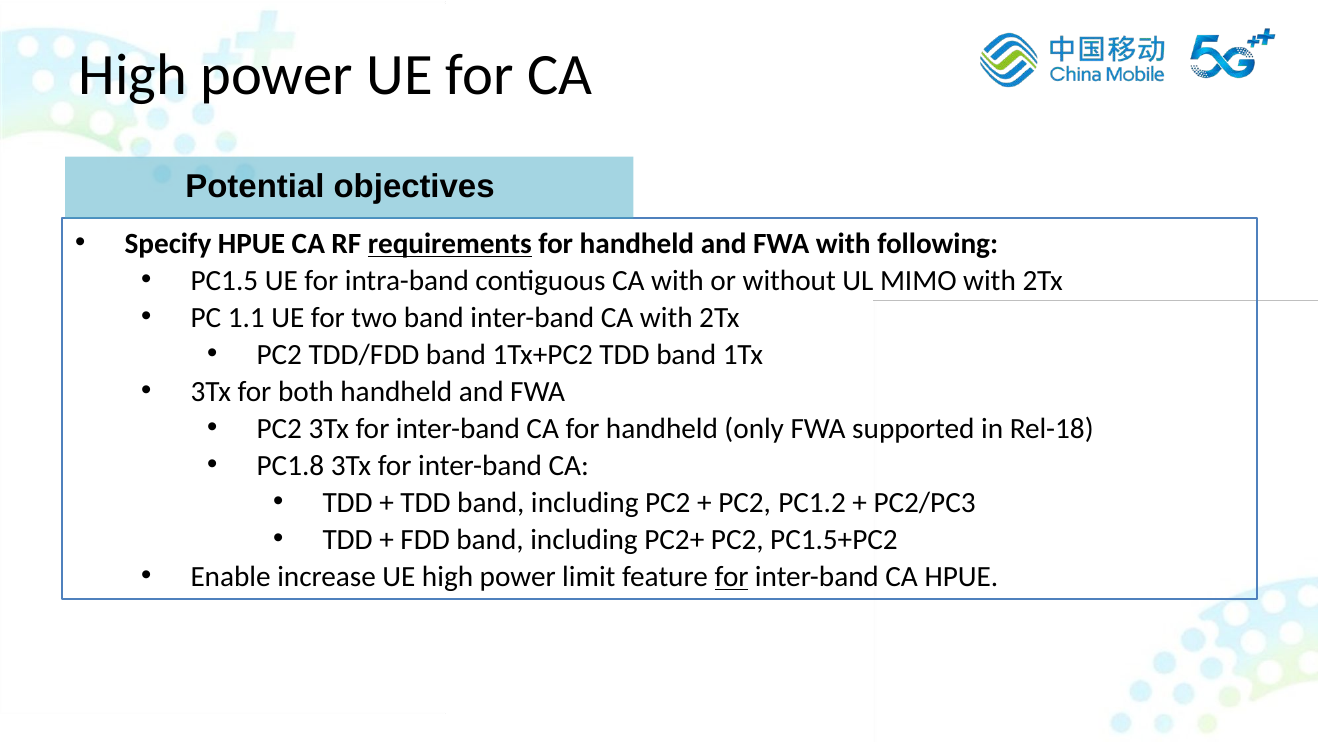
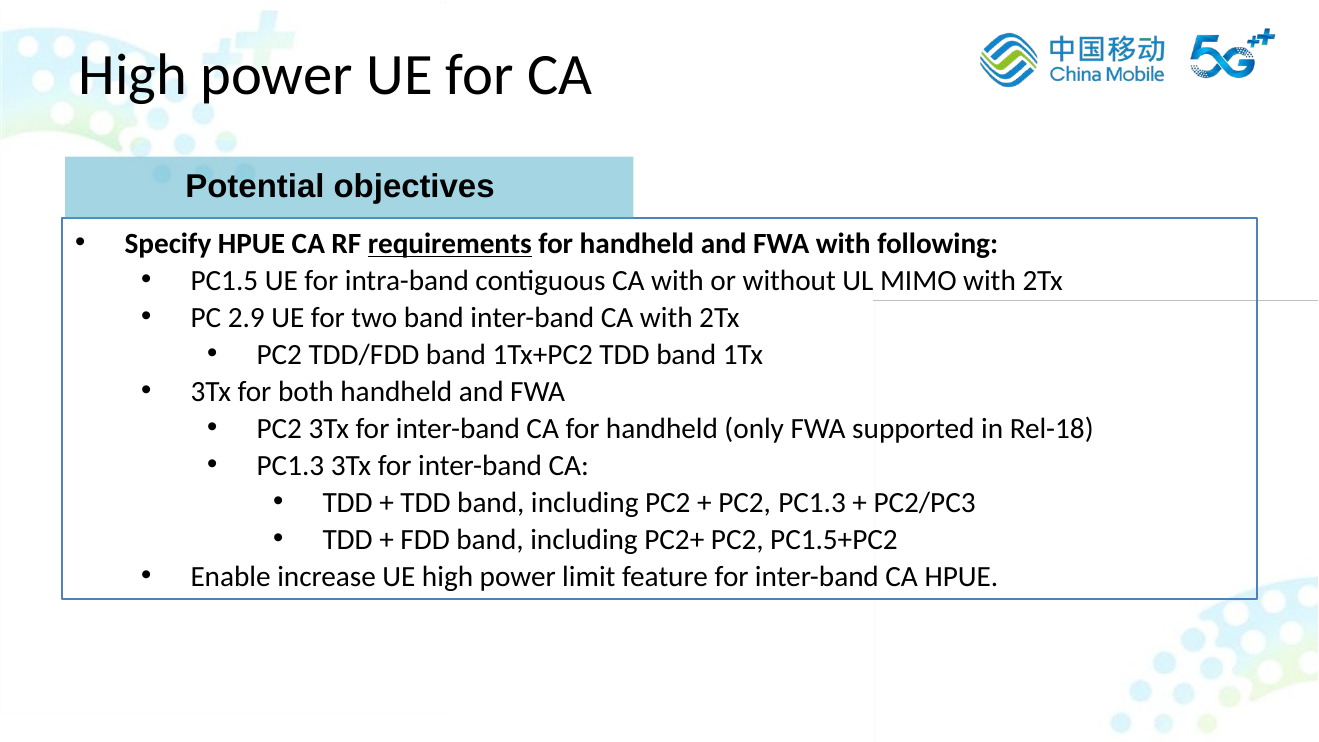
1.1: 1.1 -> 2.9 (246, 318)
PC1.8: PC1.8 -> PC1.3 (290, 466)
PC2 PC1.2: PC1.2 -> PC1.3 (812, 503)
for underline: present -> none (732, 577)
